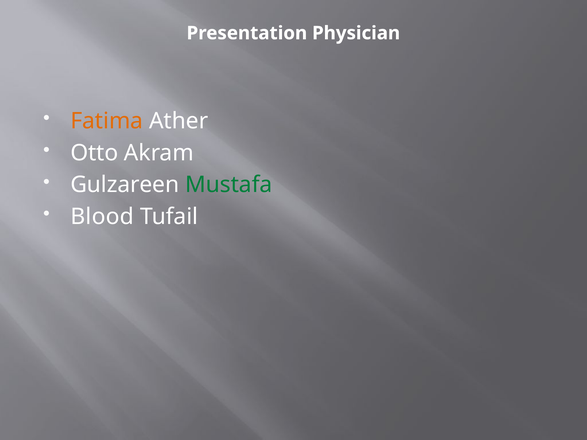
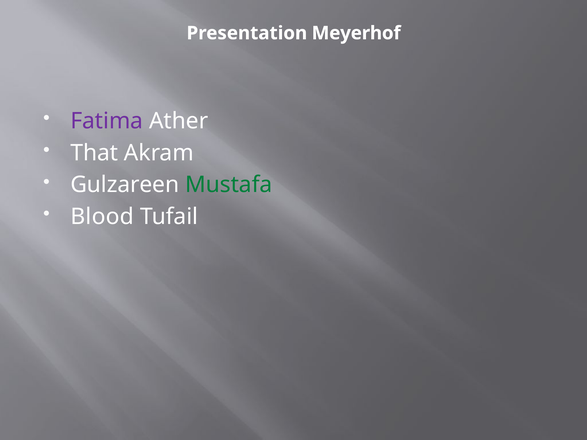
Physician: Physician -> Meyerhof (356, 33)
Fatima colour: orange -> purple (107, 121)
Otto: Otto -> That (94, 153)
